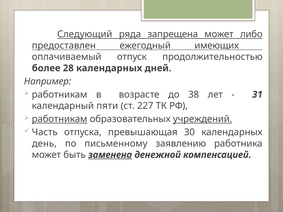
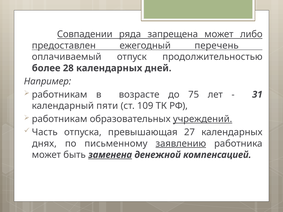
Следующий: Следующий -> Совпадении (85, 34)
имеющих: имеющих -> перечень (217, 46)
38: 38 -> 75 (194, 95)
227: 227 -> 109 (145, 106)
работникам underline: present -> none (60, 119)
30: 30 -> 27 (189, 132)
день: день -> днях (44, 144)
заявлению underline: none -> present (181, 144)
